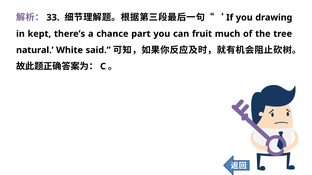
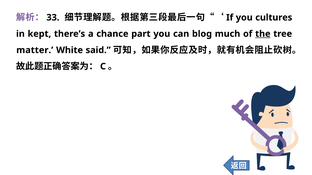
drawing: drawing -> cultures (274, 18)
fruit: fruit -> blog (202, 34)
the underline: none -> present (263, 34)
natural: natural -> matter (35, 50)
